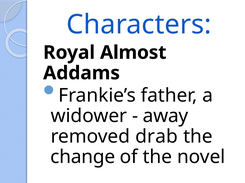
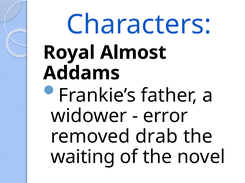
away: away -> error (165, 116)
change: change -> waiting (83, 158)
